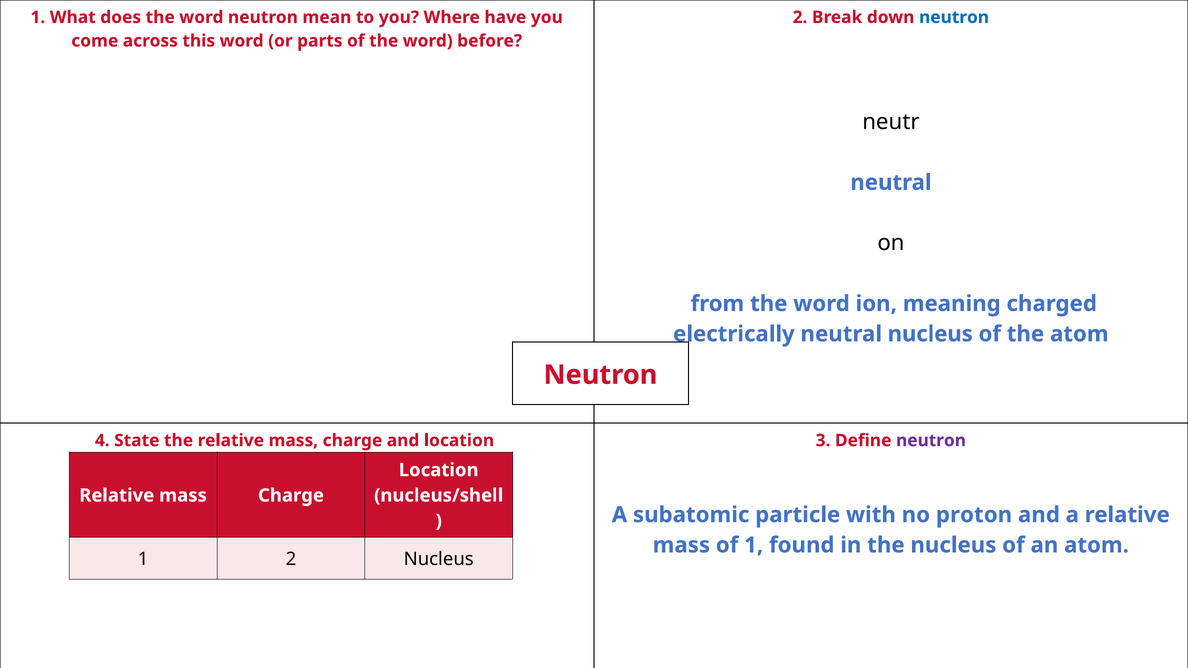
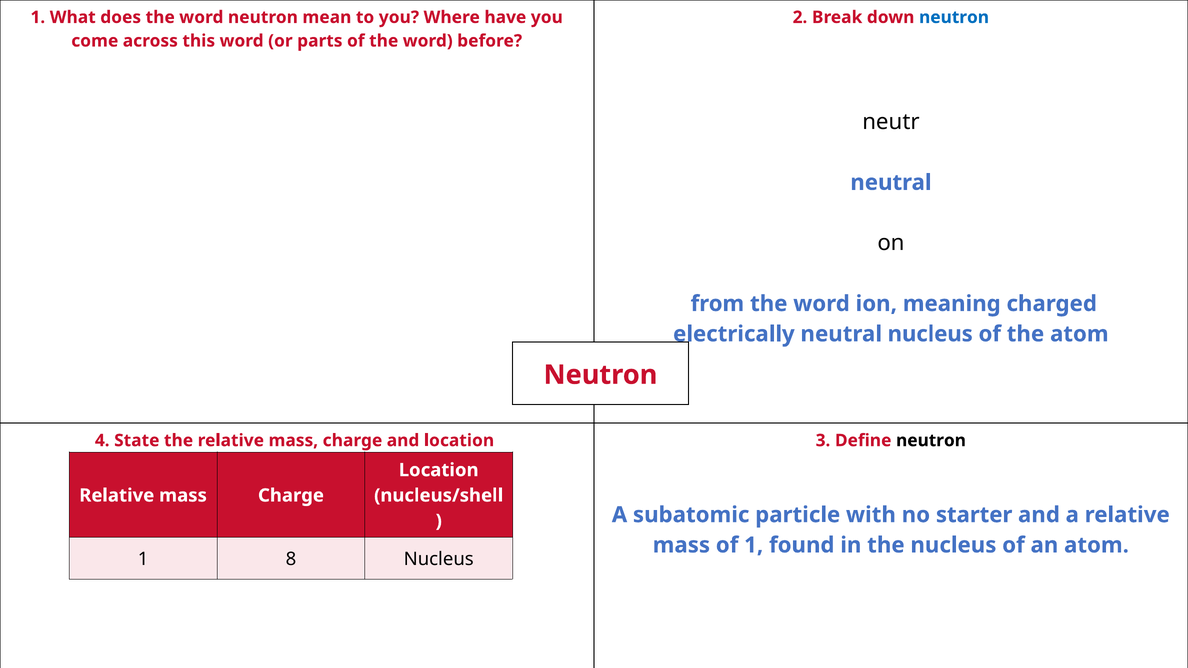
neutron colour: purple -> black (931, 441)
proton: proton -> starter (974, 515)
1 2: 2 -> 8 (291, 559)
